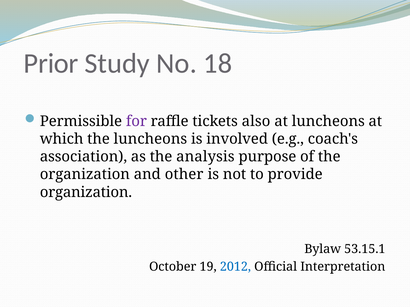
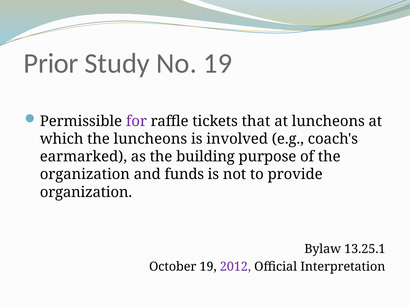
No 18: 18 -> 19 (218, 63)
also: also -> that (256, 121)
association: association -> earmarked (83, 157)
analysis: analysis -> building (205, 157)
other: other -> funds (184, 175)
53.15.1: 53.15.1 -> 13.25.1 (365, 249)
2012 colour: blue -> purple (235, 267)
